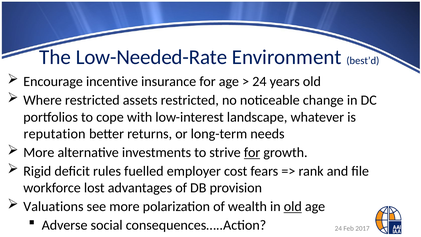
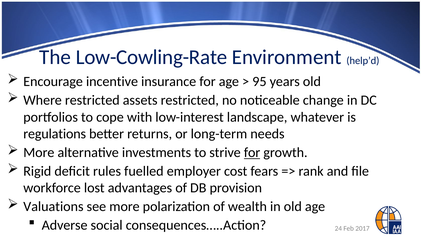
Low-Needed-Rate: Low-Needed-Rate -> Low-Cowling-Rate (152, 57)
best’d: best’d -> help’d (363, 61)
24: 24 -> 95 (259, 82)
reputation: reputation -> regulations (55, 134)
old underline: present -> none (293, 206)
